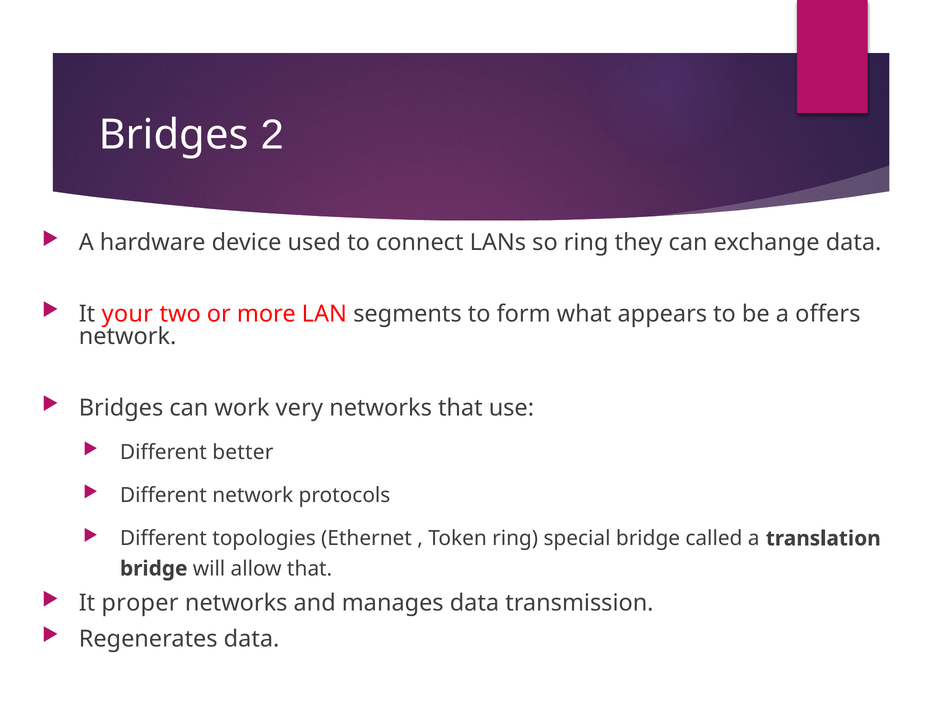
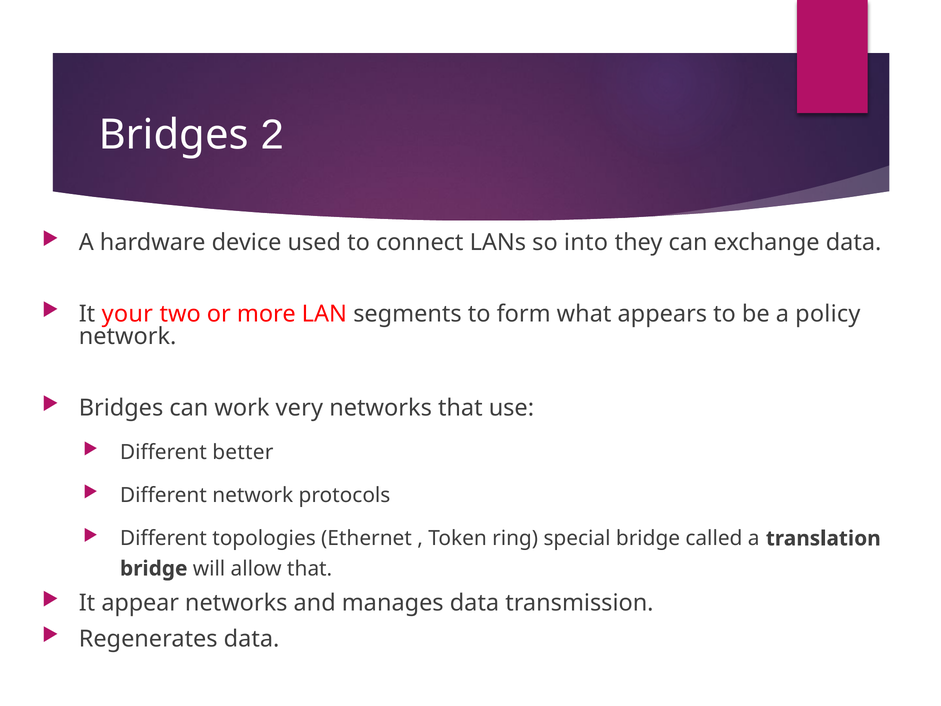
so ring: ring -> into (586, 242)
offers: offers -> policy (828, 314)
proper: proper -> appear (140, 603)
